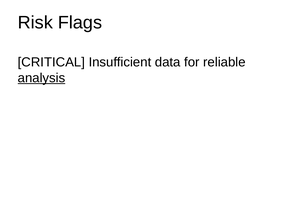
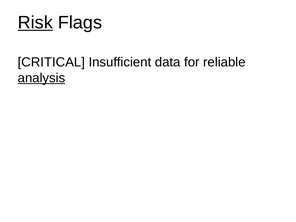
Risk underline: none -> present (35, 22)
